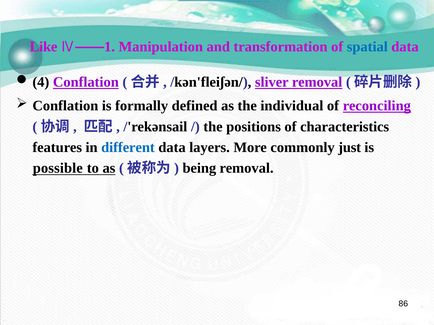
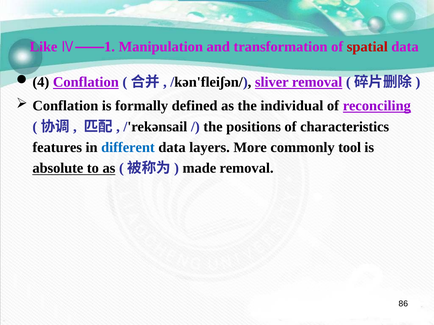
spatial colour: blue -> red (367, 47)
just: just -> tool (350, 148)
possible: possible -> absolute (58, 168)
being: being -> made (199, 168)
